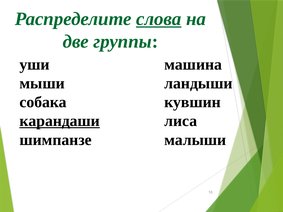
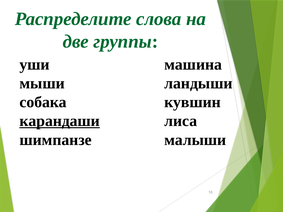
слова underline: present -> none (159, 19)
